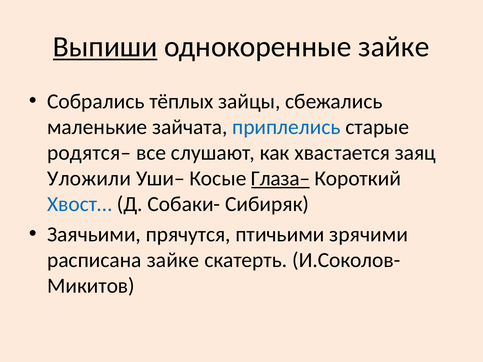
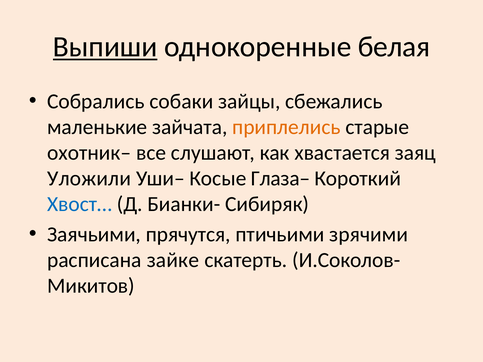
однокоренные зайке: зайке -> белая (394, 47)
тёплых: тёплых -> собаки (181, 101)
приплелись colour: blue -> orange (286, 127)
родятся–: родятся– -> охотник– (89, 153)
Глаза– underline: present -> none (281, 179)
Собаки-: Собаки- -> Бианки- (184, 204)
